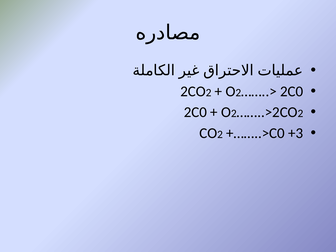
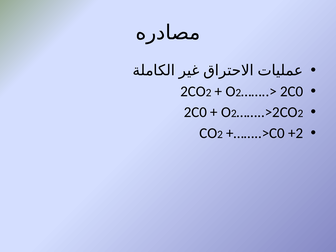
+3: +3 -> +2 (296, 133)
